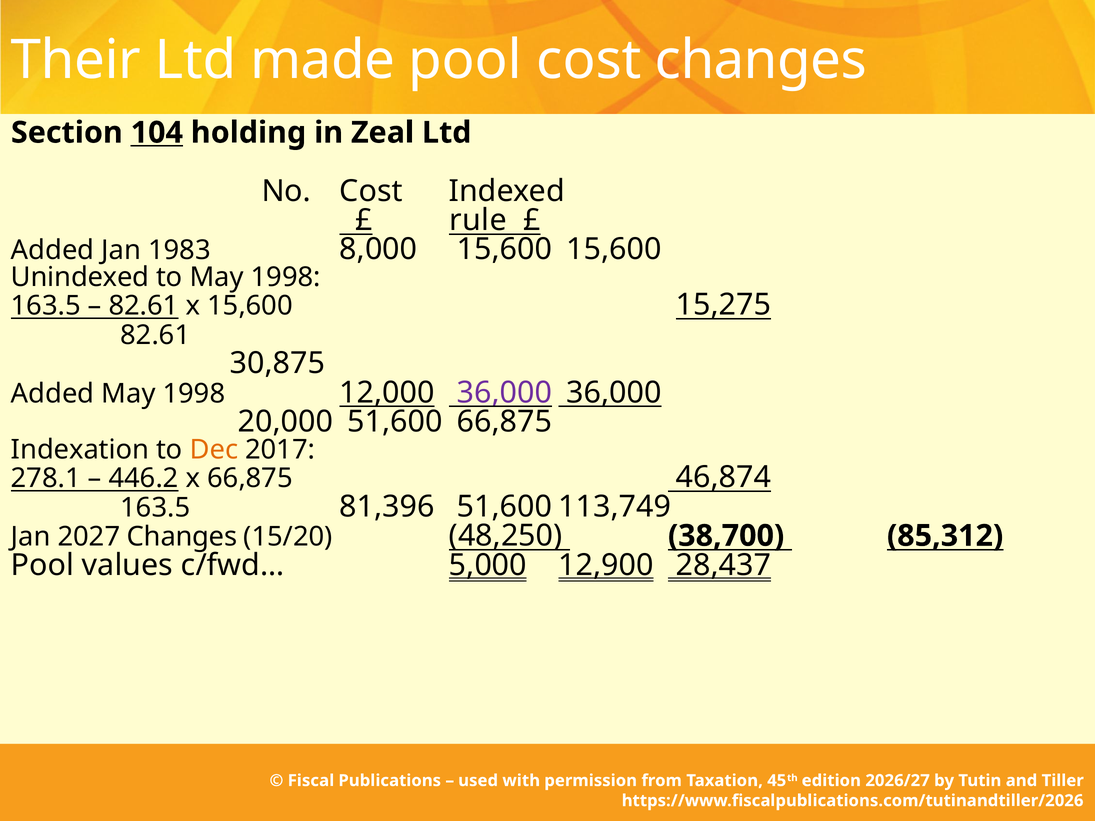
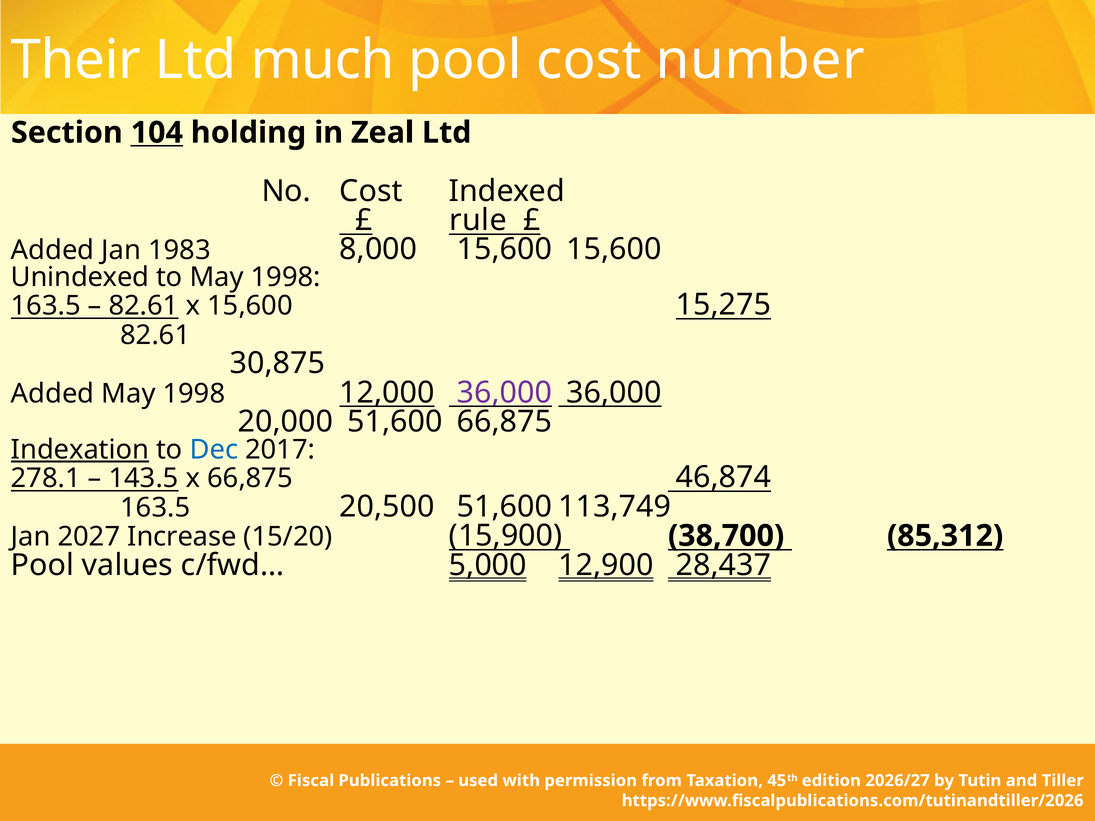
made: made -> much (323, 60)
cost changes: changes -> number (760, 60)
Indexation underline: none -> present (80, 450)
Dec colour: orange -> blue (214, 450)
446.2: 446.2 -> 143.5 (144, 478)
81,396: 81,396 -> 20,500 (387, 507)
2027 Changes: Changes -> Increase (182, 537)
48,250: 48,250 -> 15,900 (506, 536)
